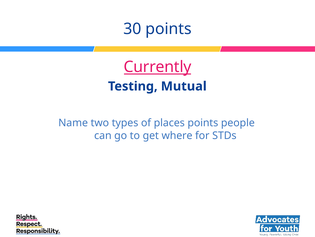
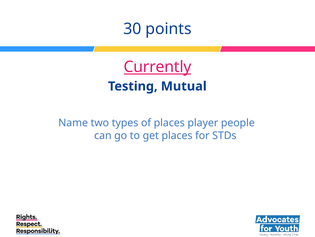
places points: points -> player (203, 123)
get where: where -> places (177, 135)
